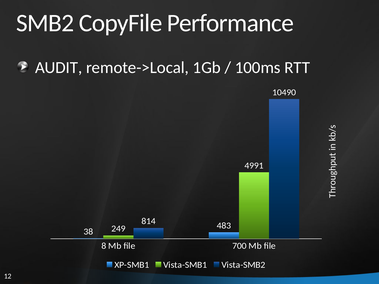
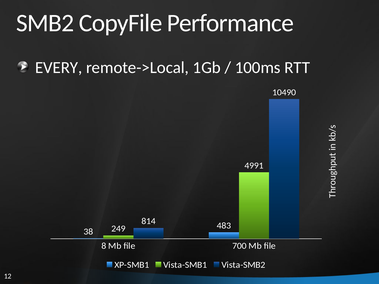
AUDIT: AUDIT -> EVERY (59, 68)
